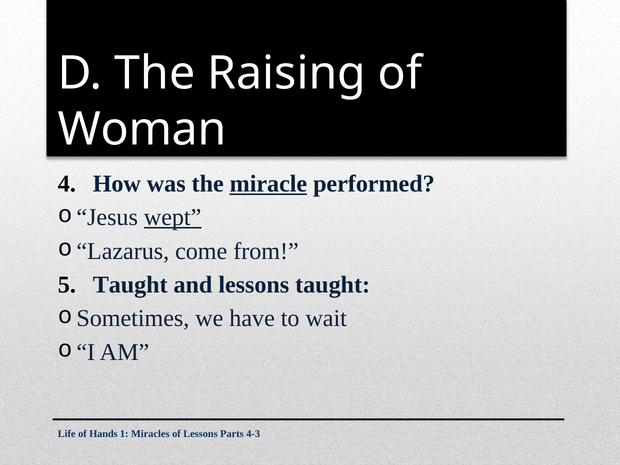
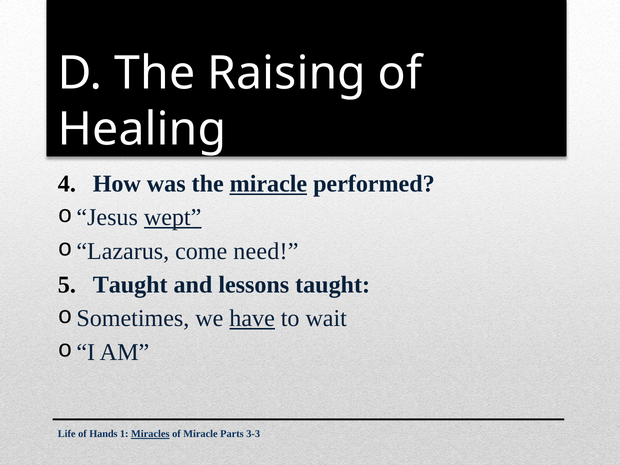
Woman: Woman -> Healing (142, 129)
from: from -> need (266, 251)
have underline: none -> present (252, 319)
Miracles underline: none -> present (150, 434)
of Lessons: Lessons -> Miracle (200, 434)
4-3: 4-3 -> 3-3 (253, 434)
